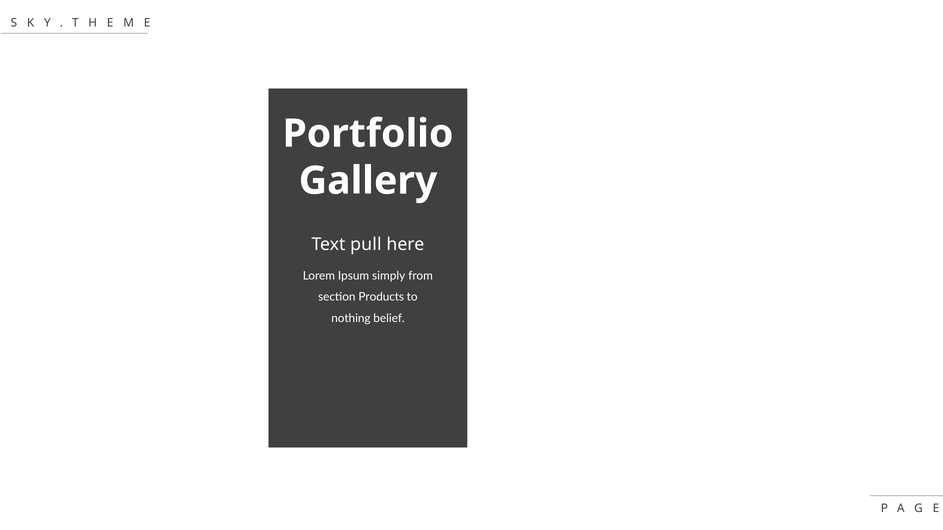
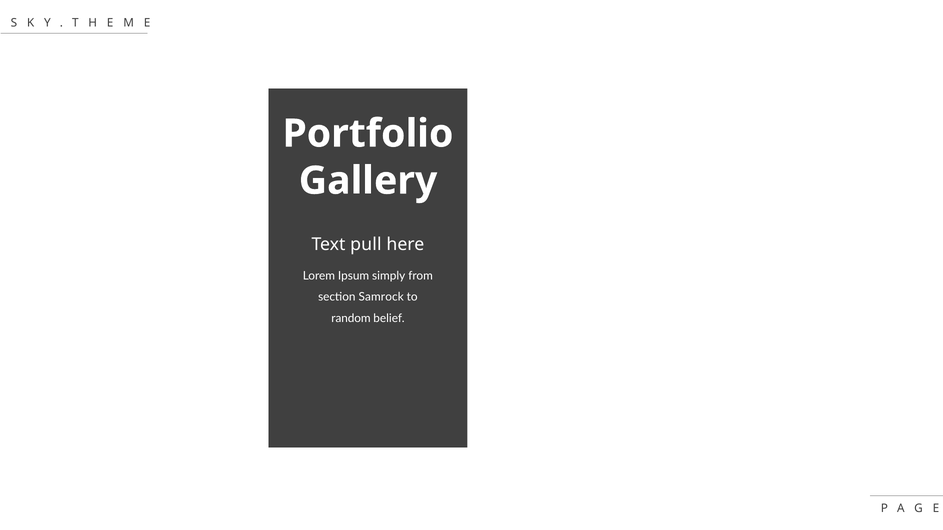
Products: Products -> Samrock (381, 297)
nothing: nothing -> random (351, 319)
